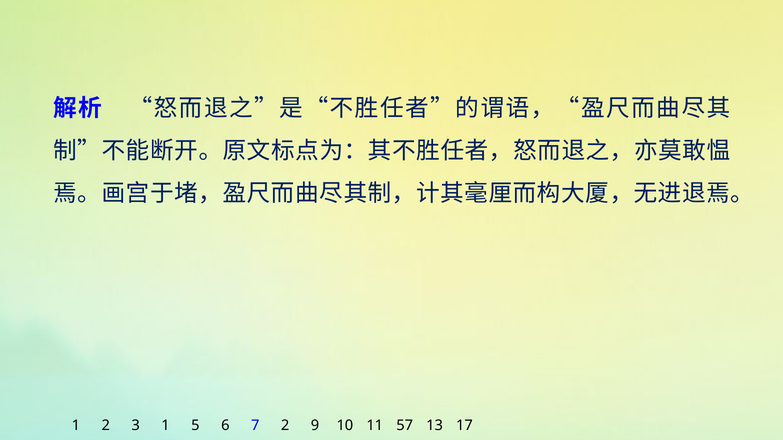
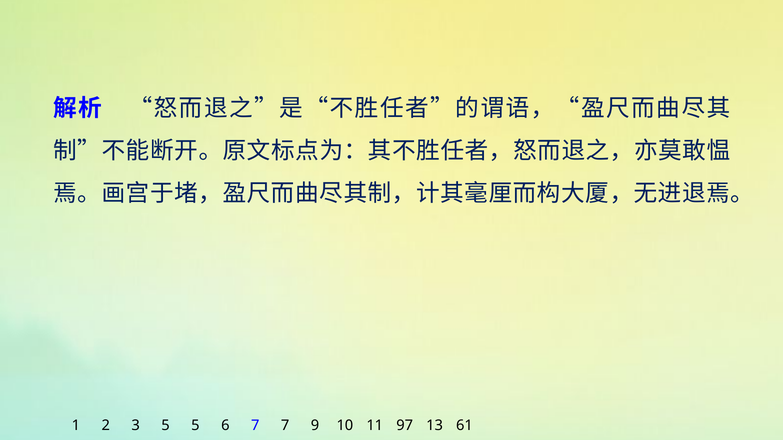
3 1: 1 -> 5 (166, 426)
7 2: 2 -> 7 (285, 426)
57: 57 -> 97 (405, 426)
17: 17 -> 61 (464, 426)
